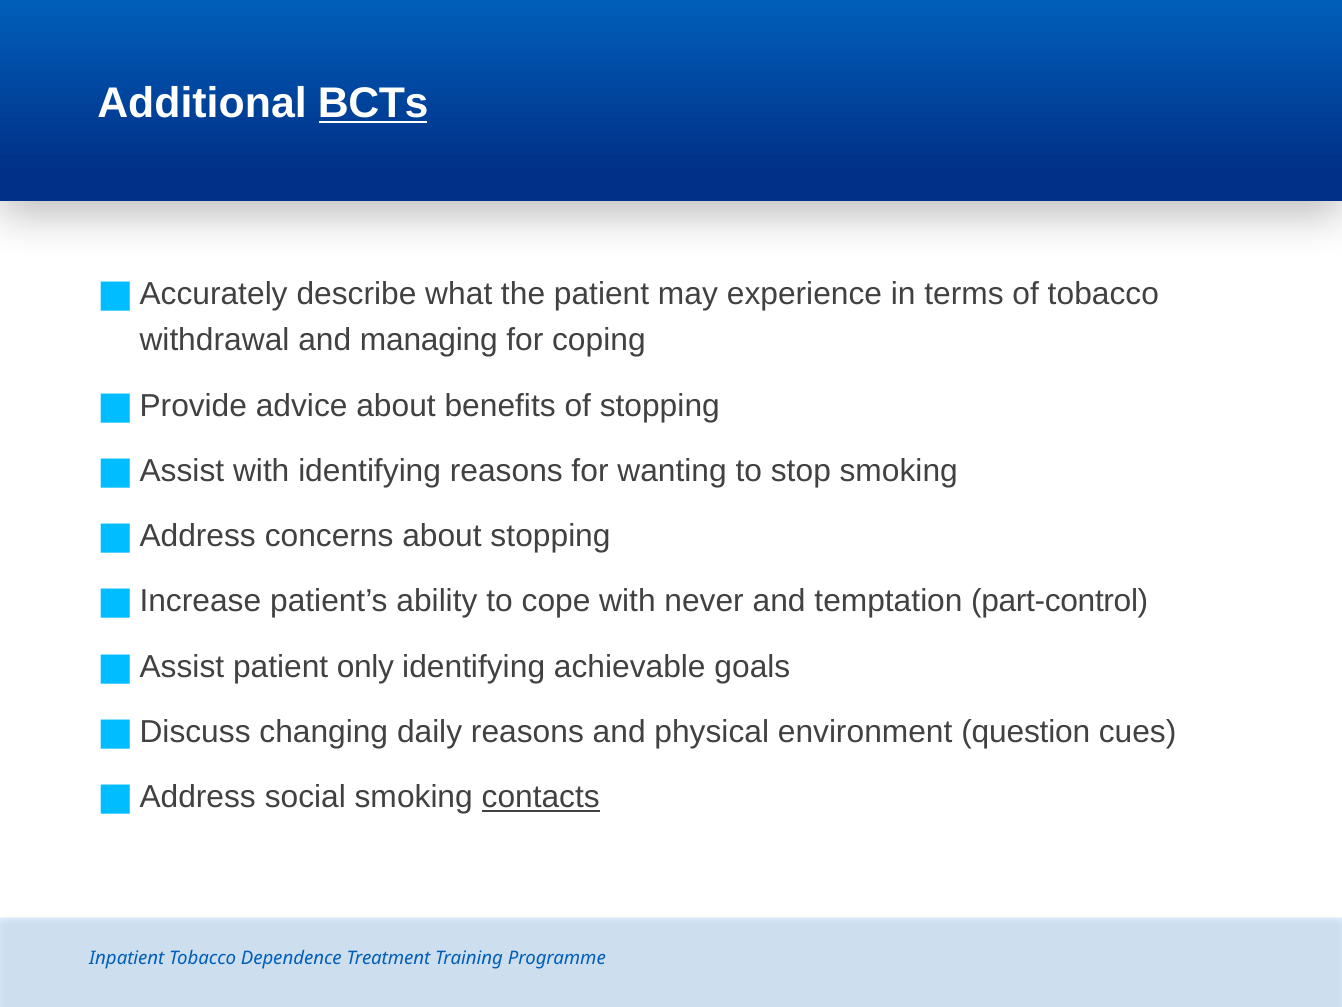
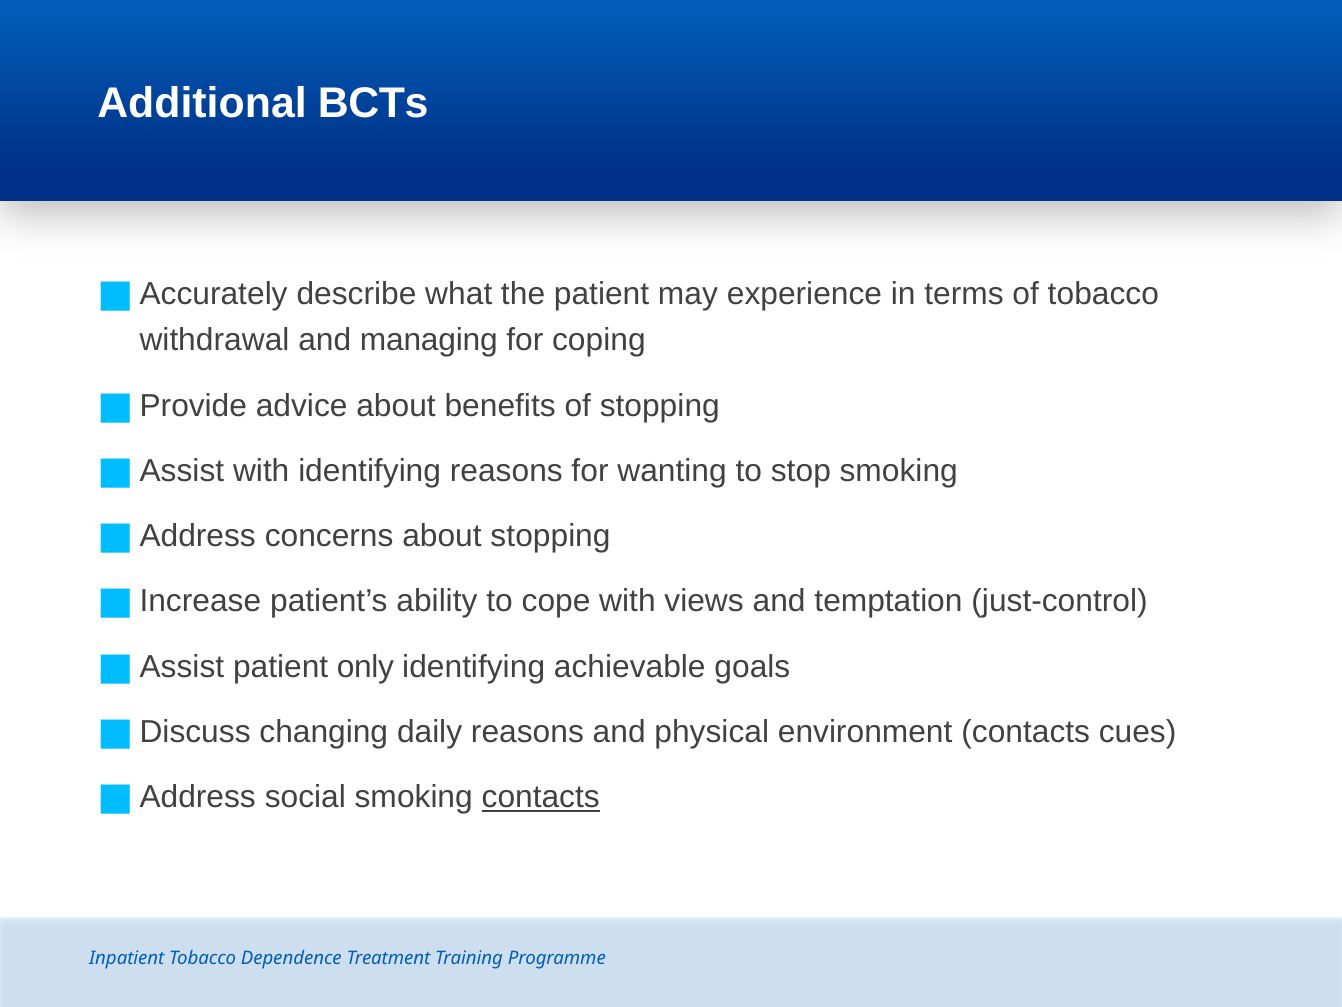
BCTs underline: present -> none (373, 104)
never: never -> views (704, 601)
part-control: part-control -> just-control (1060, 601)
environment question: question -> contacts (1026, 731)
